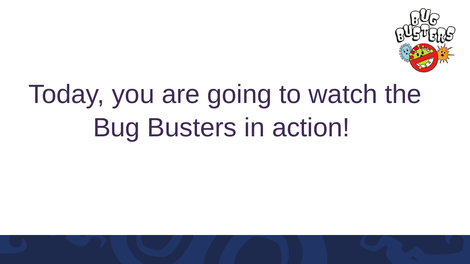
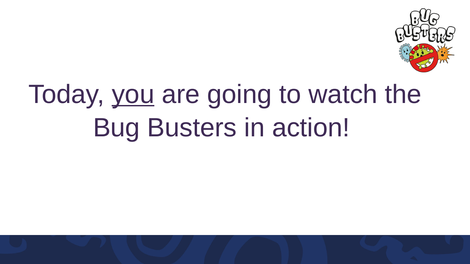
you underline: none -> present (133, 94)
